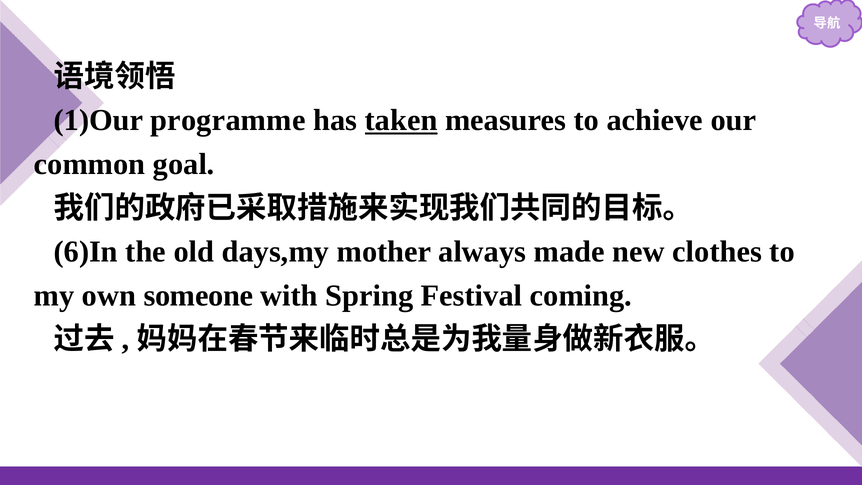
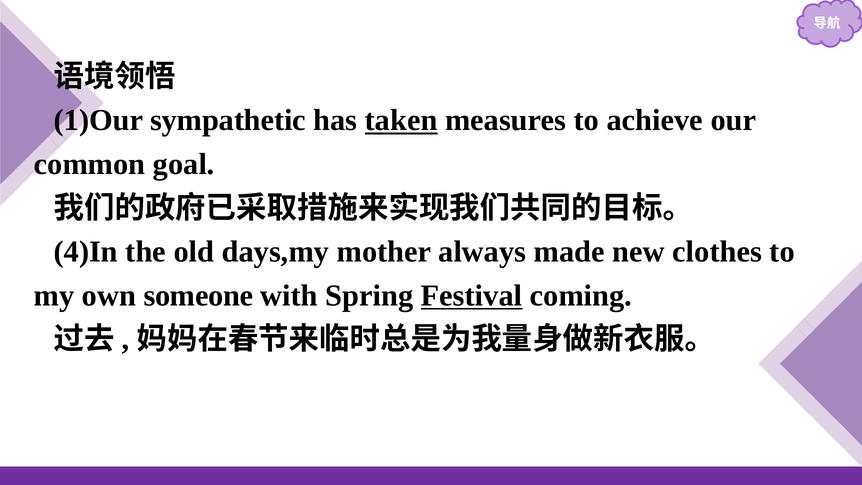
programme: programme -> sympathetic (228, 120)
6)In: 6)In -> 4)In (86, 252)
Festival underline: none -> present (472, 295)
